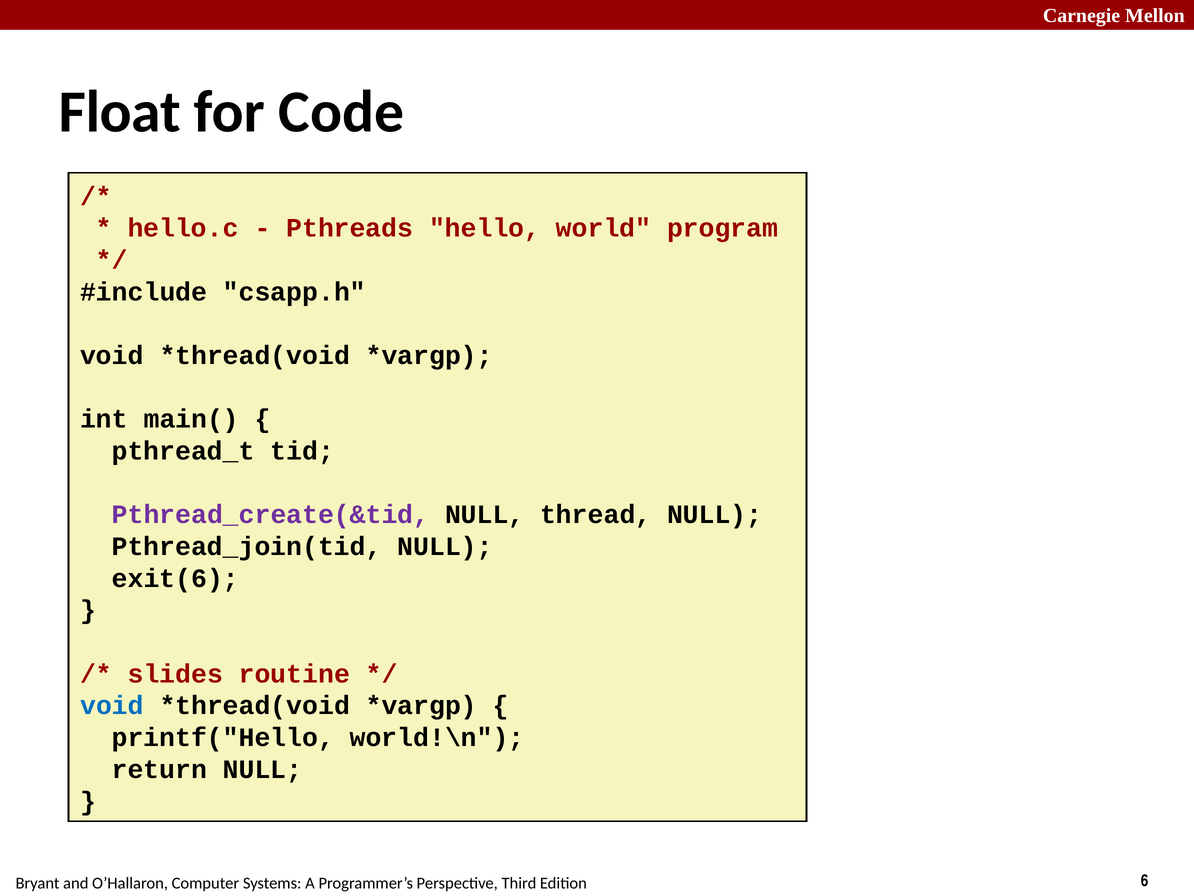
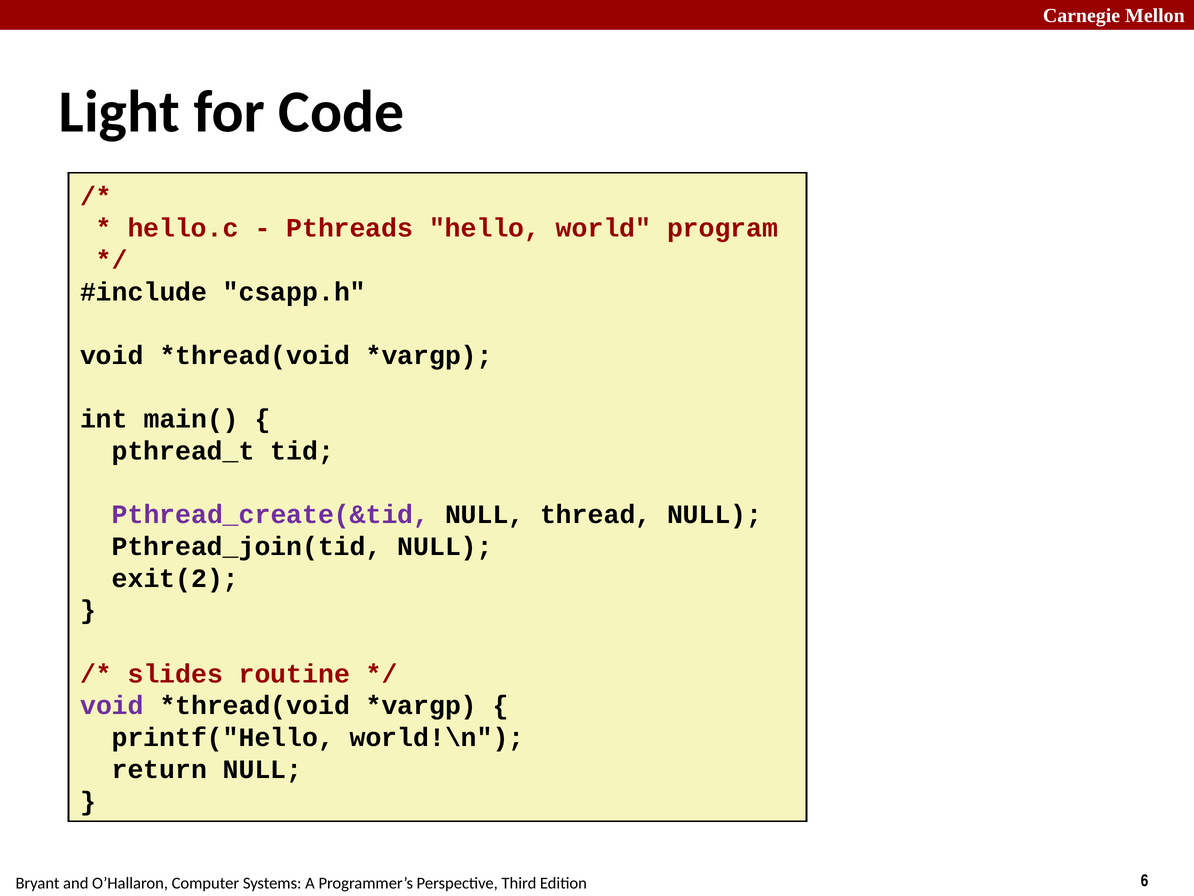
Float: Float -> Light (119, 112)
exit(6: exit(6 -> exit(2 (175, 578)
void colour: blue -> purple (112, 705)
